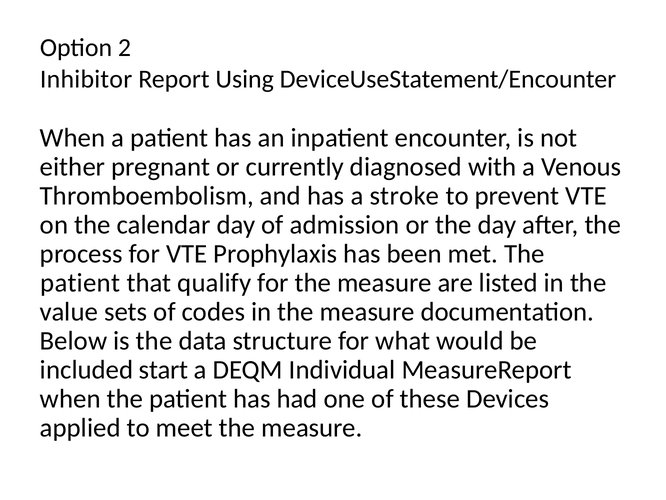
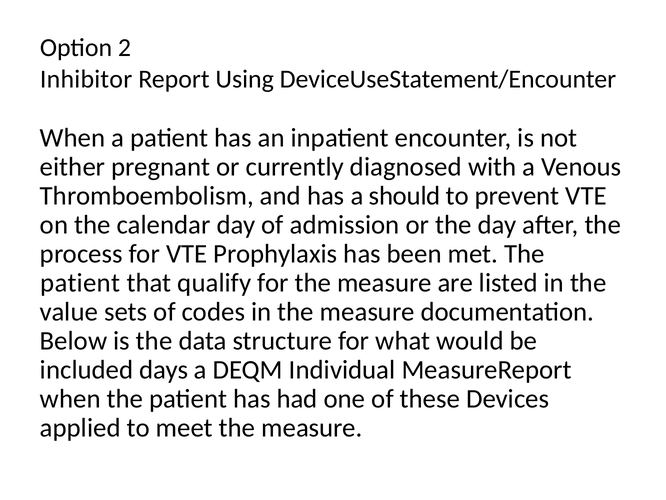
stroke: stroke -> should (405, 196)
start: start -> days (164, 370)
